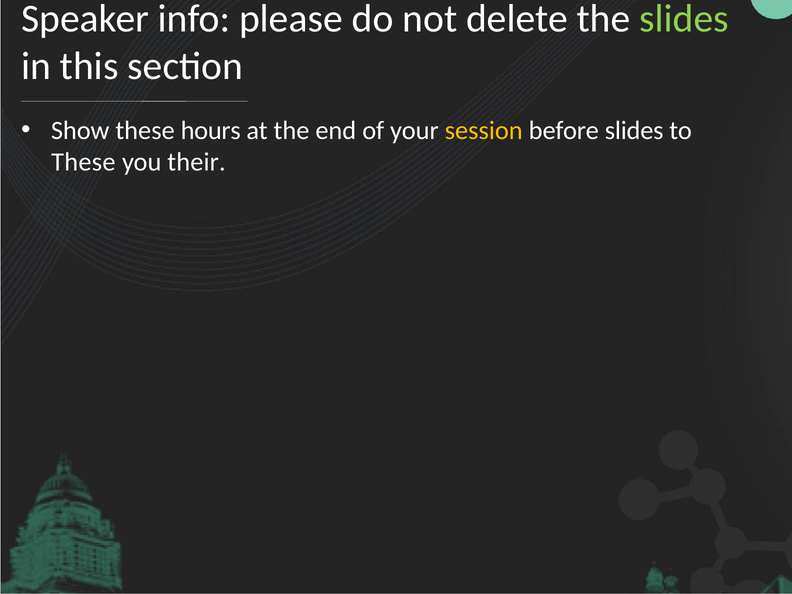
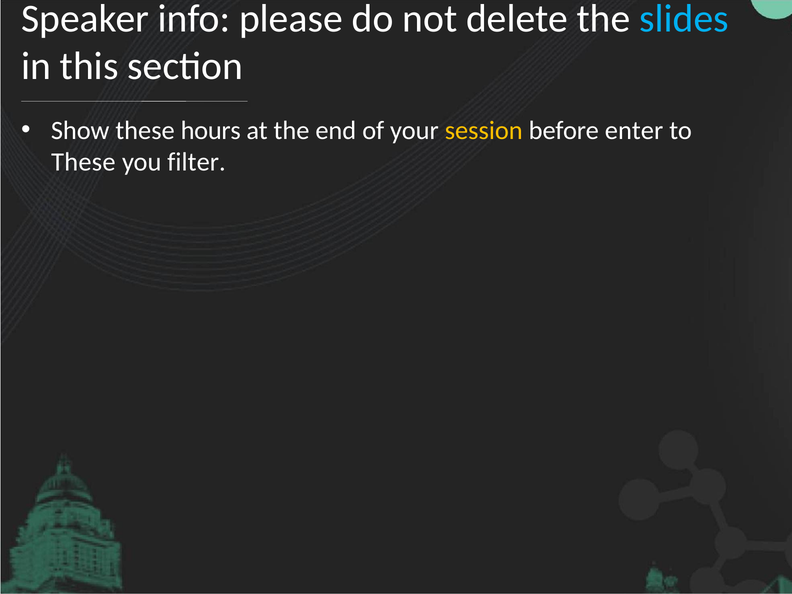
slides colour: light green -> light blue (684, 18)
before slides: slides -> enter (634, 130)
their: their -> filter (197, 162)
